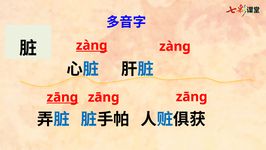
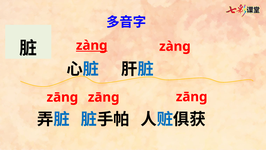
zāng underline: present -> none (62, 97)
